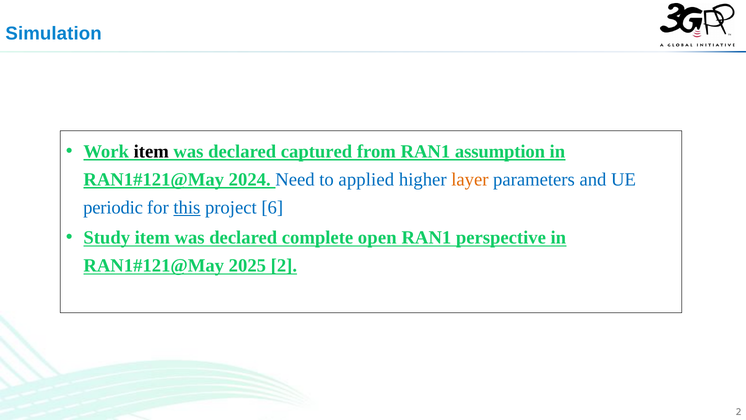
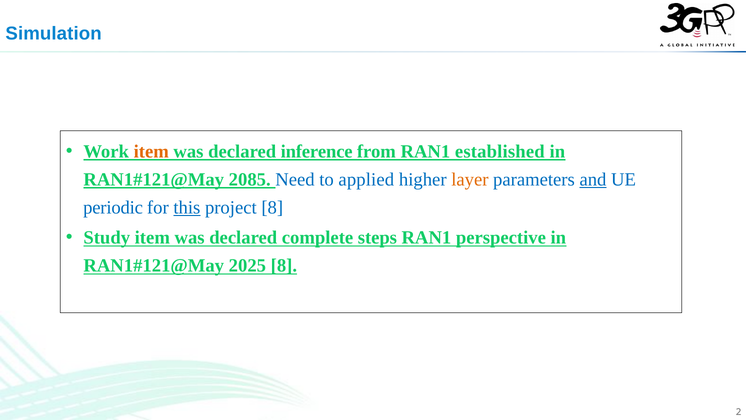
item colour: black -> orange (151, 151)
captured: captured -> inference (317, 151)
assumption: assumption -> established (500, 151)
2024: 2024 -> 2085 (250, 179)
and underline: none -> present (593, 179)
project 6: 6 -> 8 (272, 207)
open: open -> steps (377, 238)
2025 2: 2 -> 8 (284, 266)
